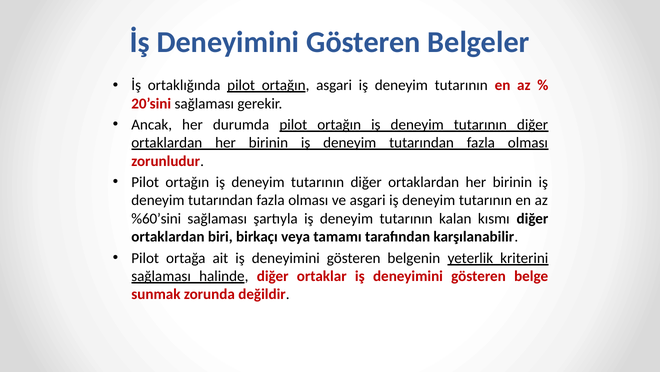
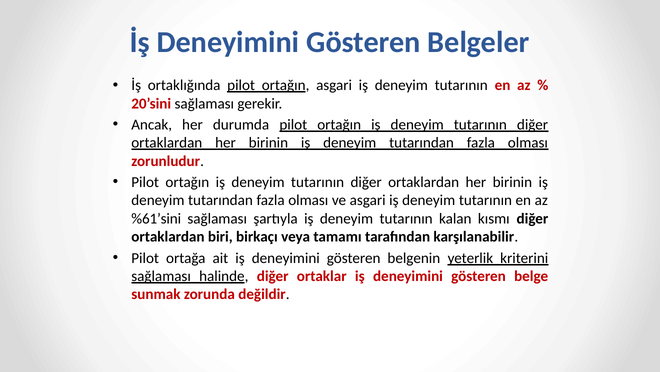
%60’sini: %60’sini -> %61’sini (156, 218)
